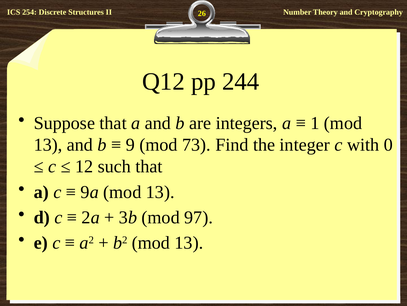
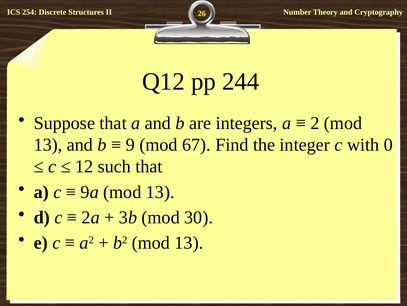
1: 1 -> 2 (315, 123)
73: 73 -> 67 (196, 145)
97: 97 -> 30 (199, 217)
